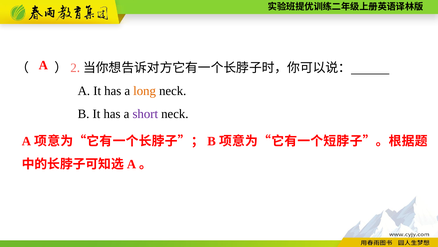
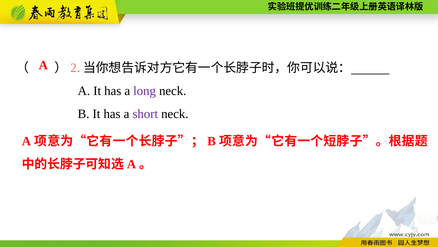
long colour: orange -> purple (145, 91)
